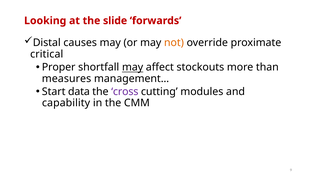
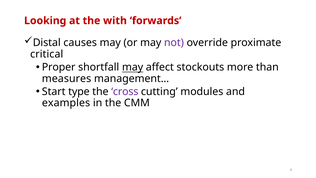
slide: slide -> with (115, 21)
not colour: orange -> purple (174, 43)
data: data -> type (79, 91)
capability: capability -> examples (66, 103)
